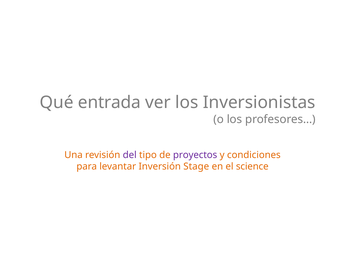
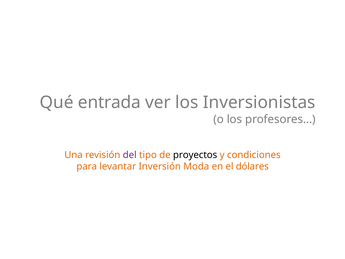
proyectos colour: purple -> black (195, 155)
Stage: Stage -> Moda (196, 166)
science: science -> dólares (252, 166)
